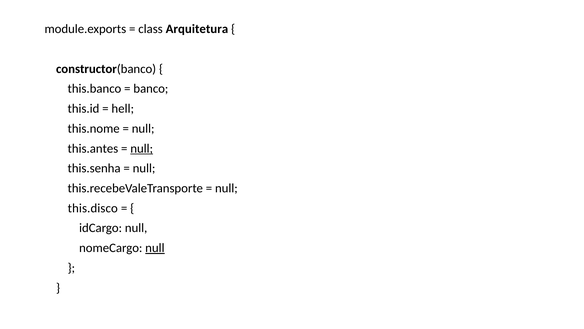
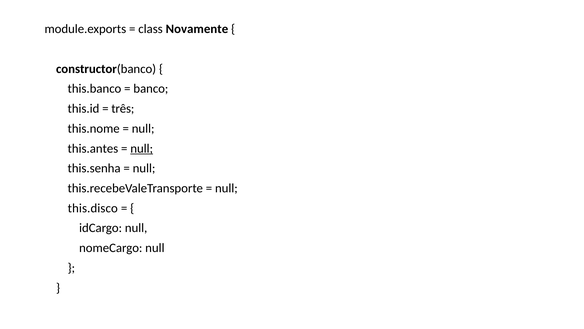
Arquitetura: Arquitetura -> Novamente (197, 29)
hell: hell -> três (123, 108)
null underline: present -> none (155, 248)
